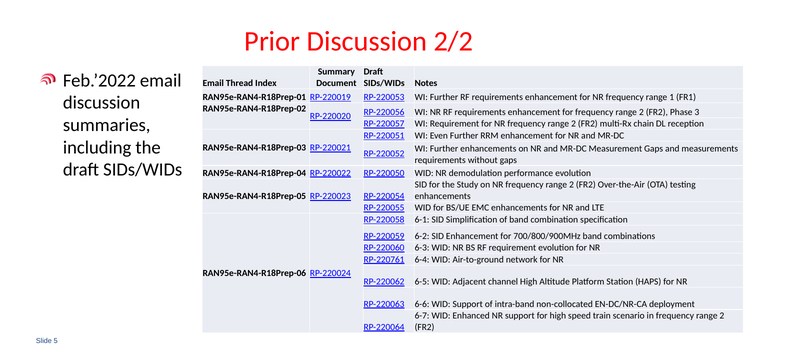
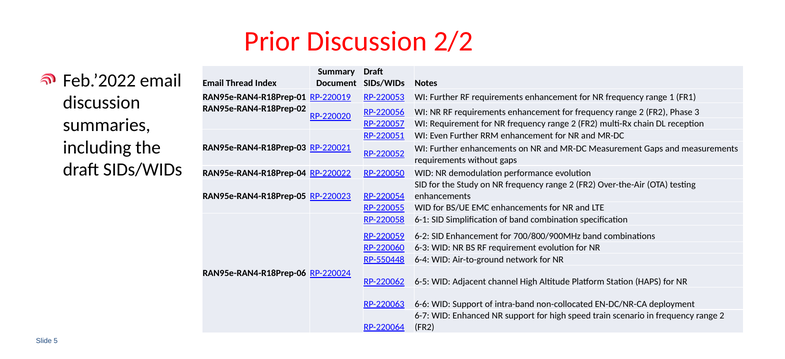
RP-220761: RP-220761 -> RP-550448 (384, 260)
